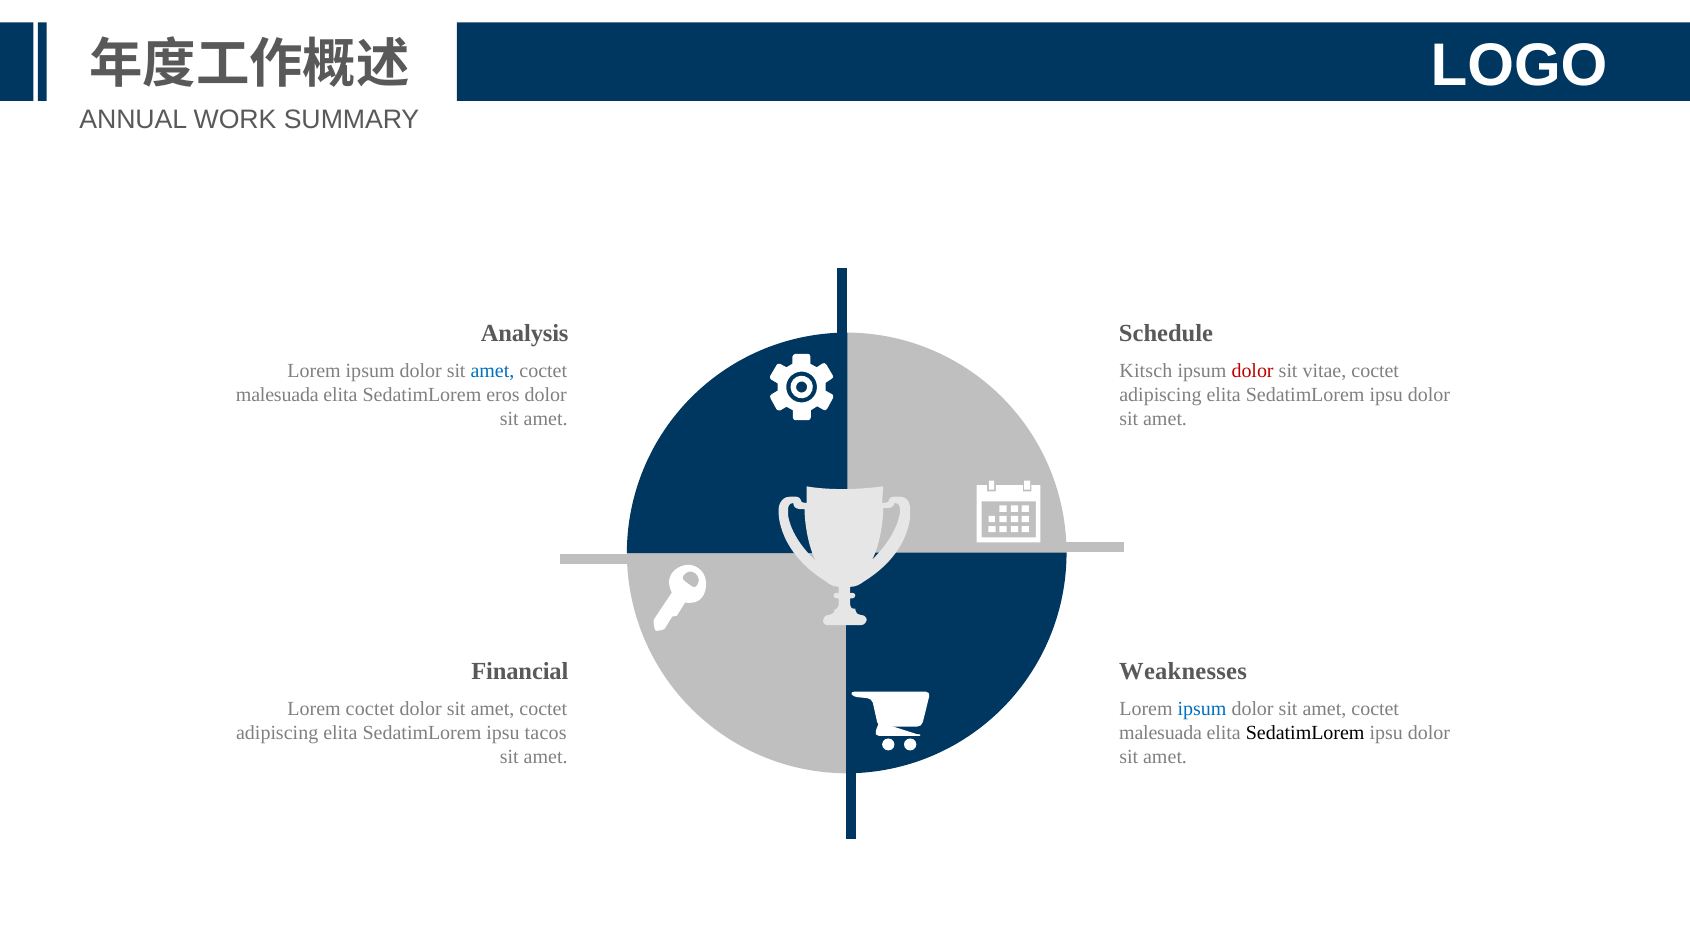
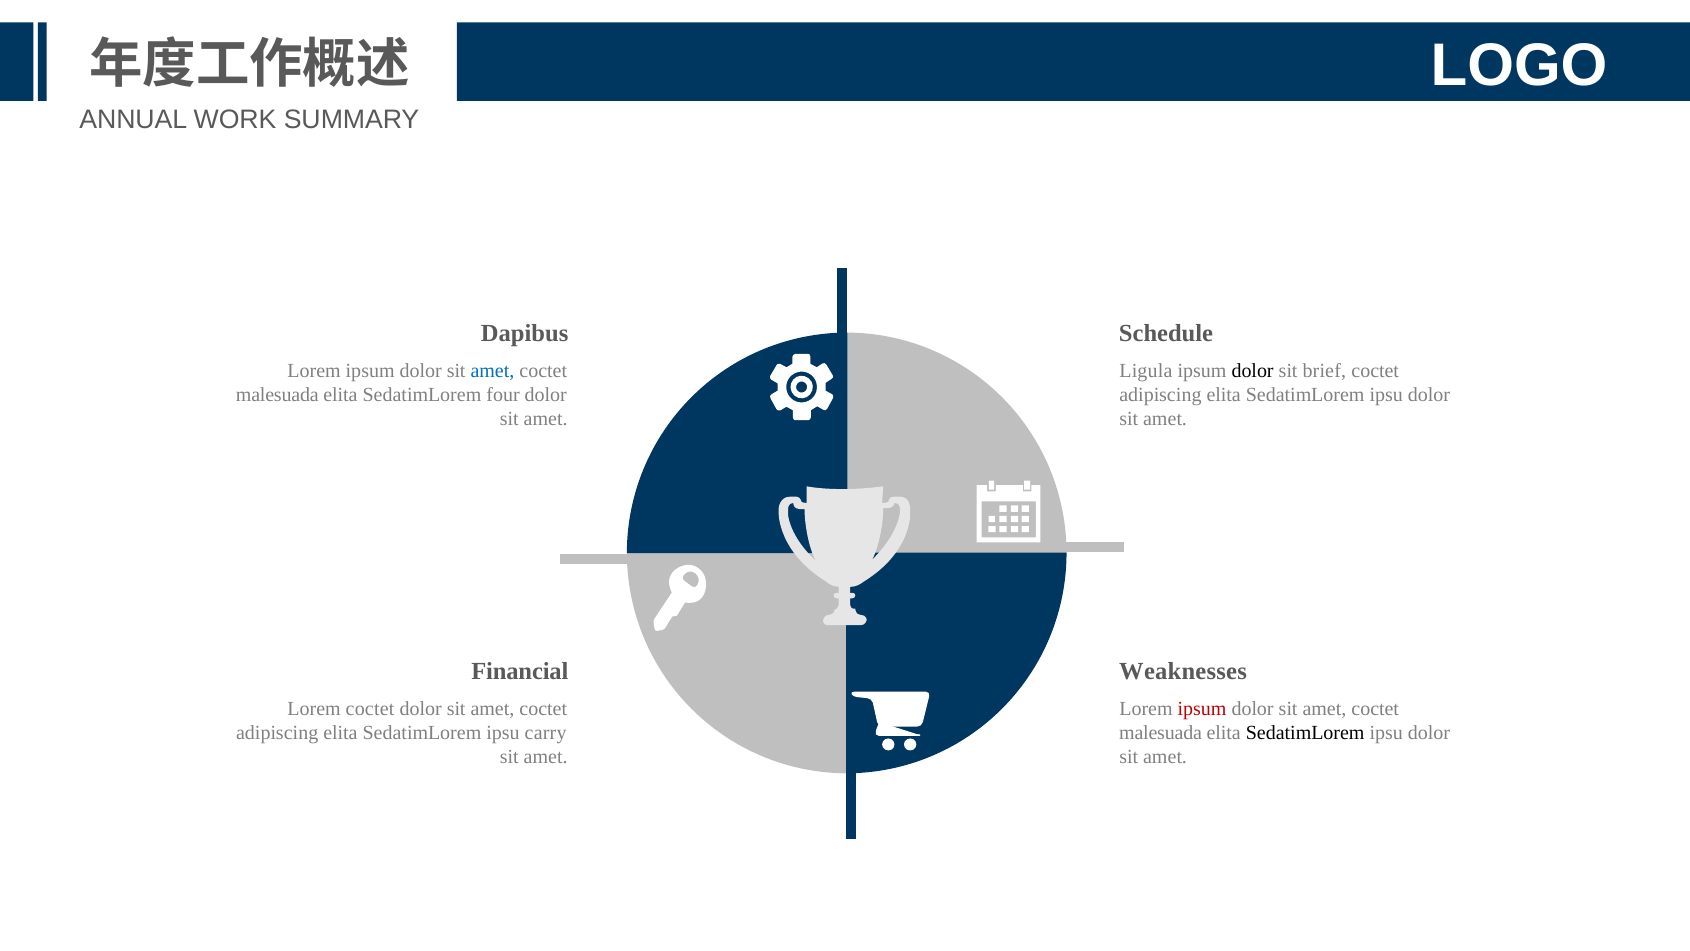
Analysis: Analysis -> Dapibus (525, 334)
Kitsch: Kitsch -> Ligula (1146, 370)
dolor colour: red -> black (1253, 370)
vitae: vitae -> brief (1324, 370)
eros: eros -> four (503, 395)
ipsum colour: blue -> red (1202, 708)
tacos: tacos -> carry (546, 732)
